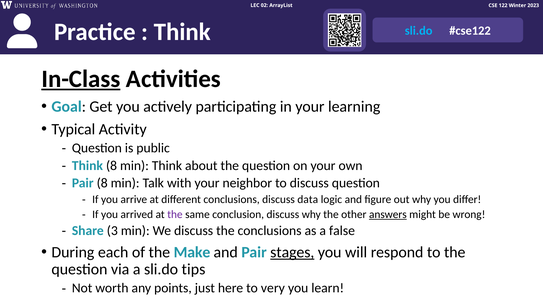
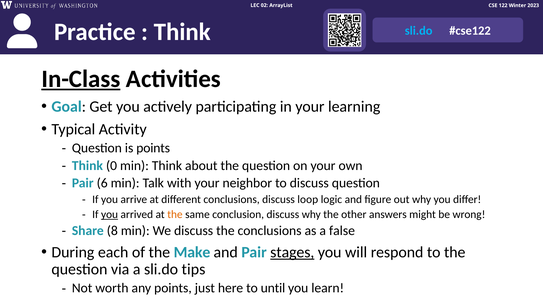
is public: public -> points (153, 148)
Think 8: 8 -> 0 (111, 165)
Pair 8: 8 -> 6 (102, 183)
data: data -> loop (308, 199)
you underline: none -> present (110, 214)
the colour: purple -> orange (175, 214)
answers underline: present -> none (388, 214)
3: 3 -> 8 (112, 230)
very: very -> until (273, 288)
